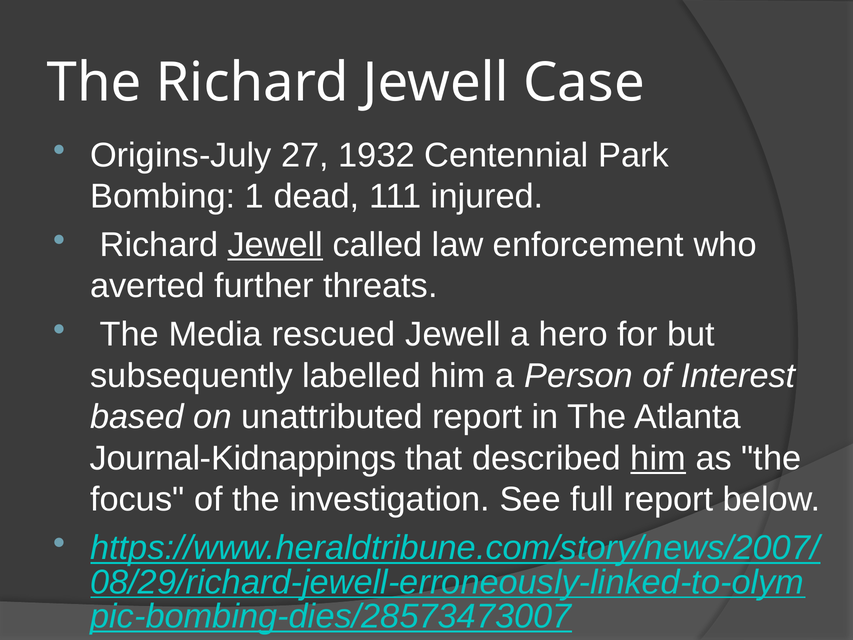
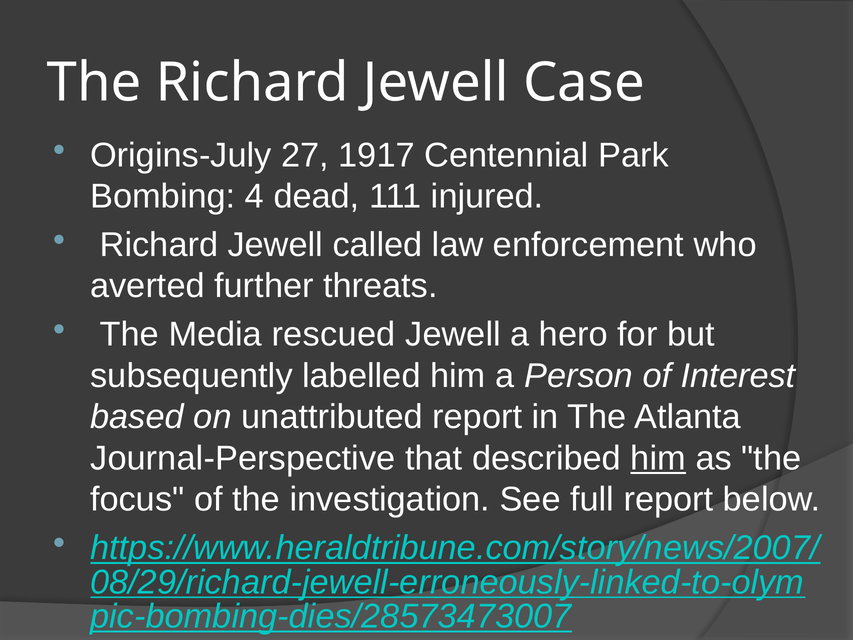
1932: 1932 -> 1917 (377, 155)
1: 1 -> 4 (254, 196)
Jewell underline: present -> none (275, 245)
Journal-Kidnappings: Journal-Kidnappings -> Journal-Perspective (243, 458)
